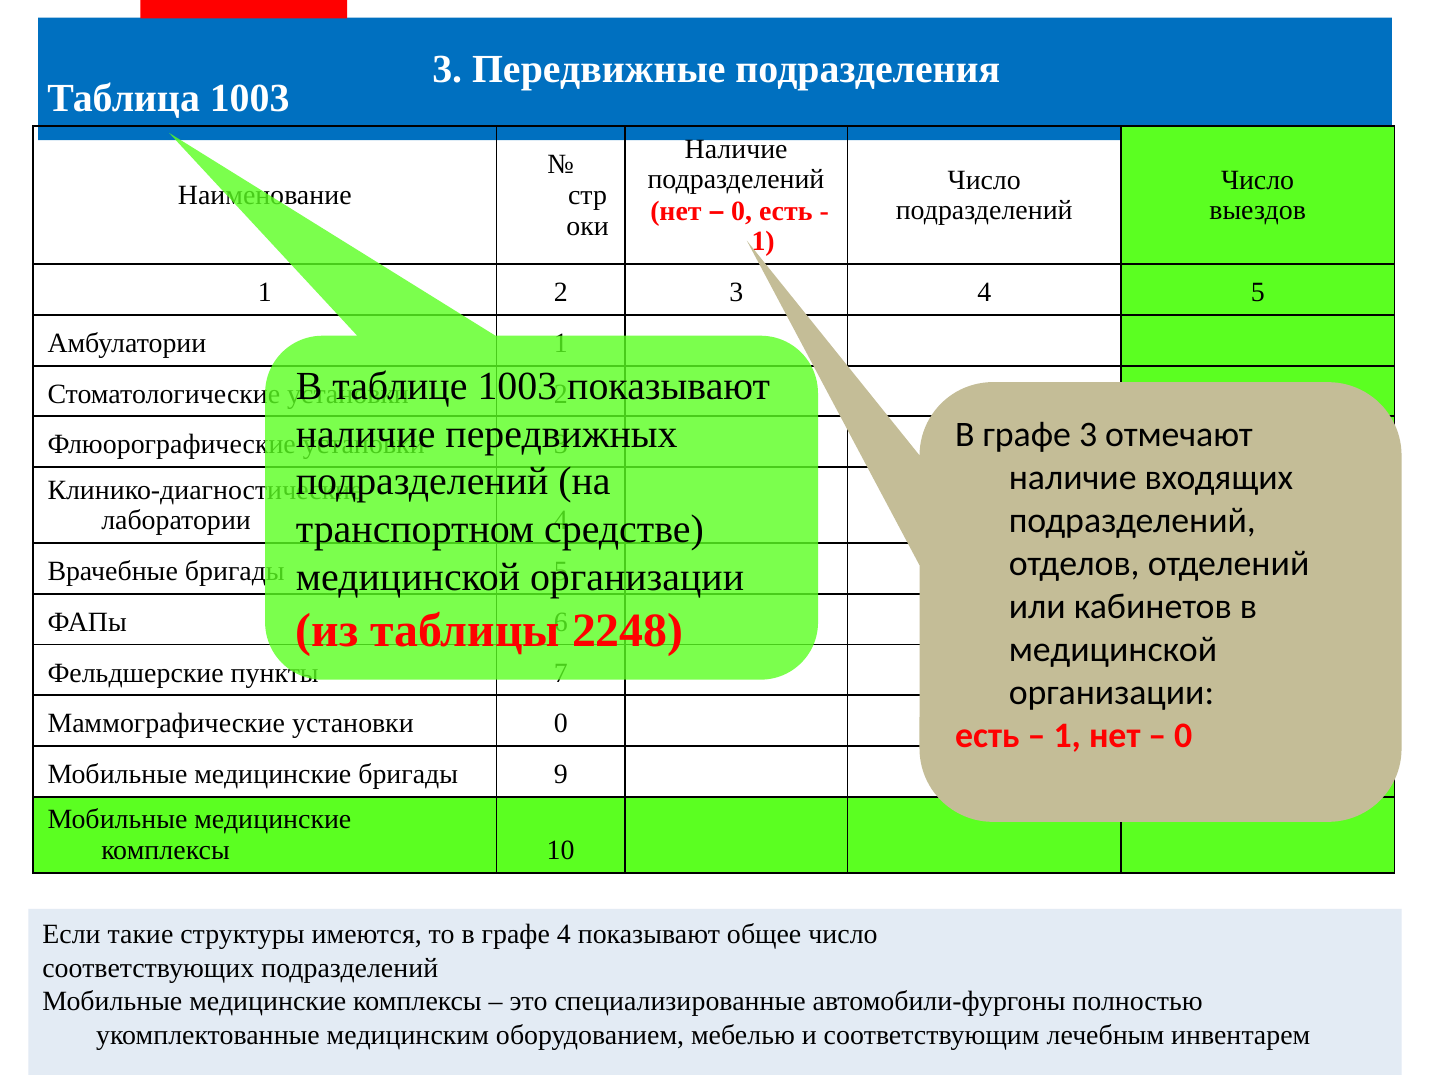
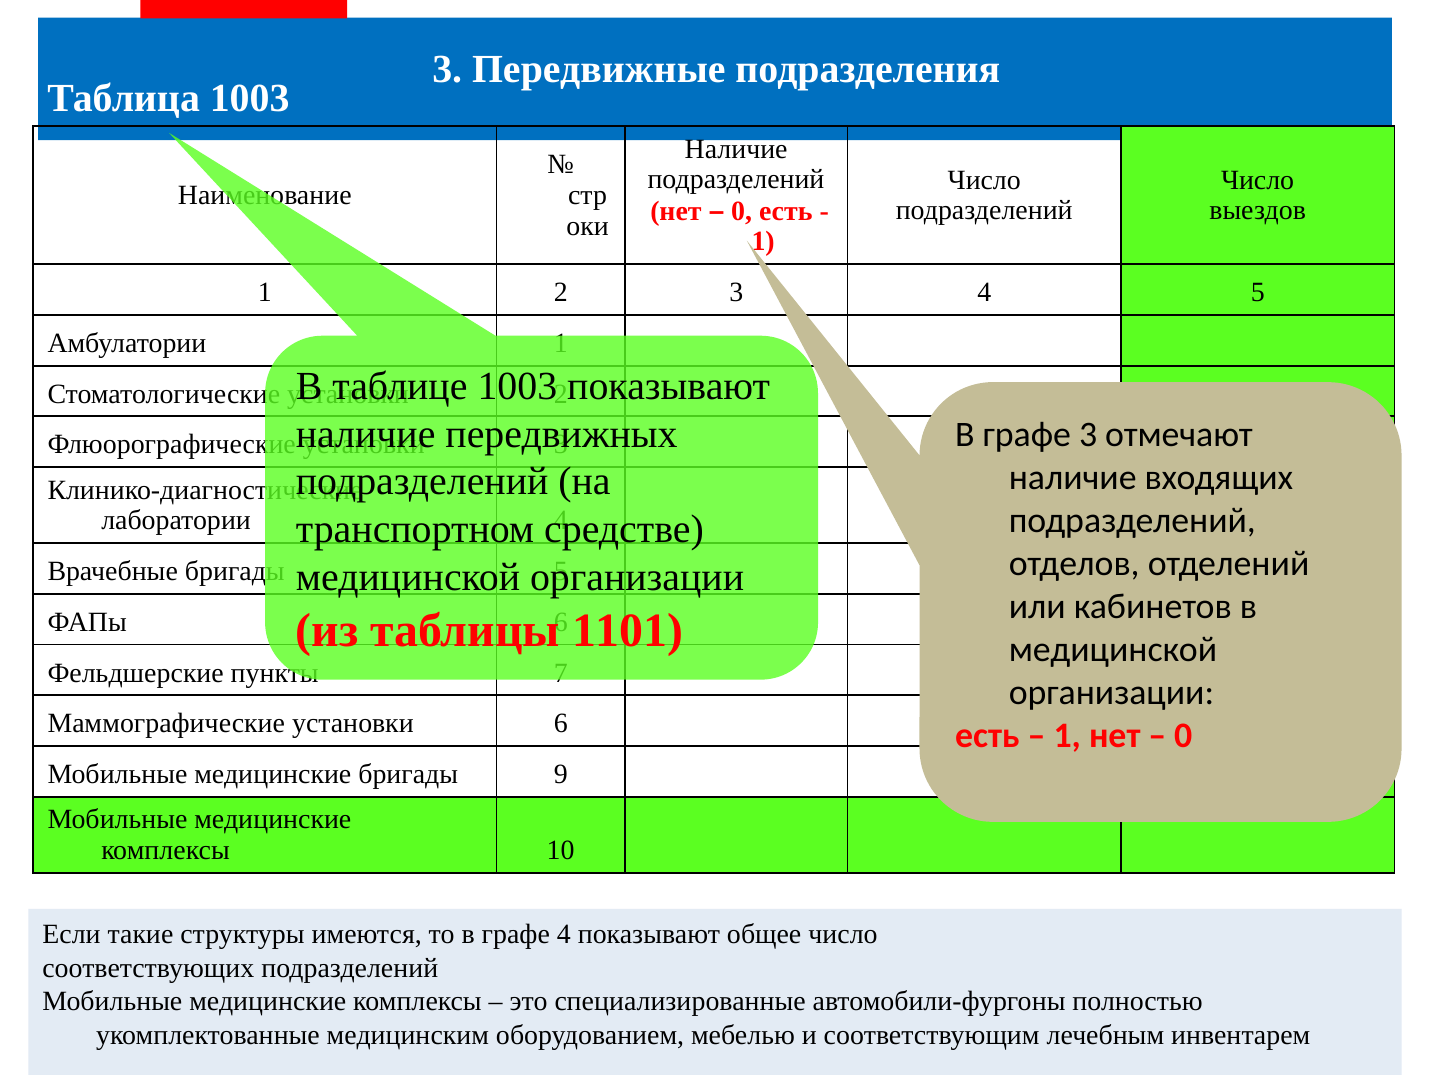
2248: 2248 -> 1101 (628, 630)
установки 0: 0 -> 6 (561, 723)
